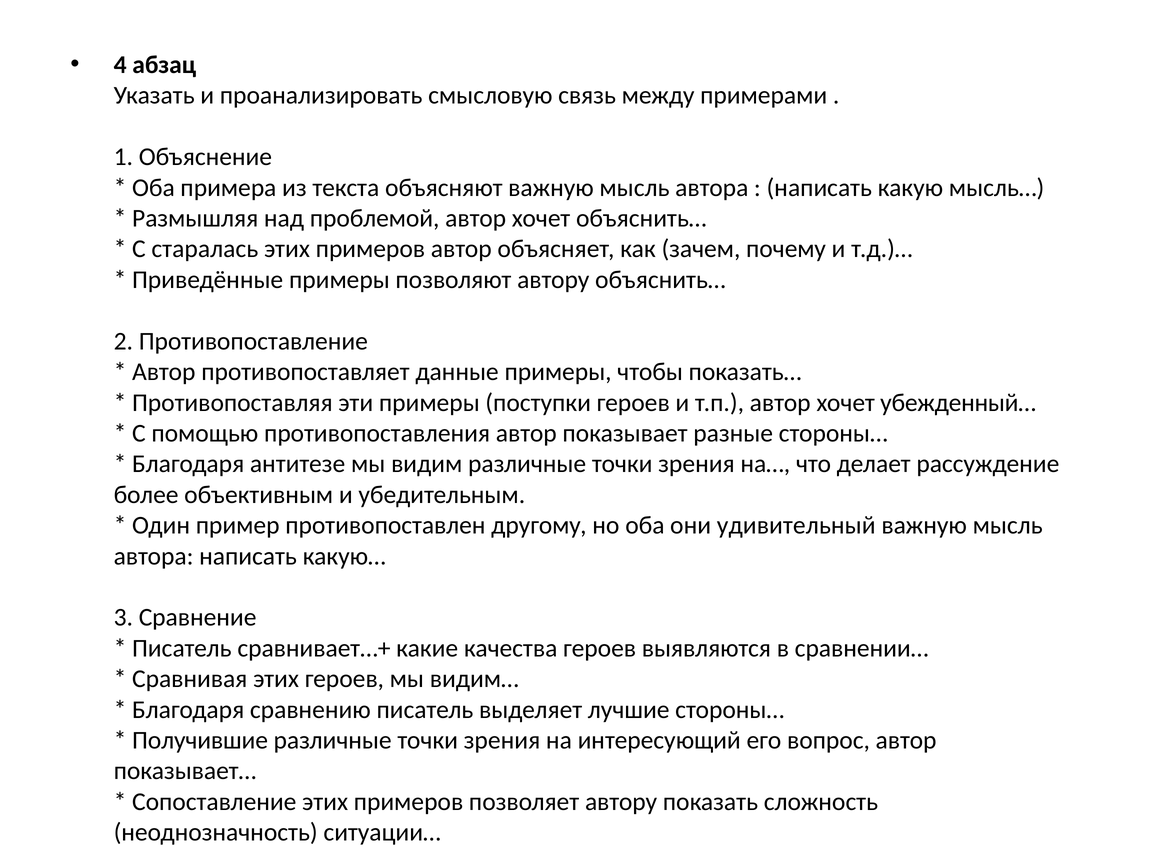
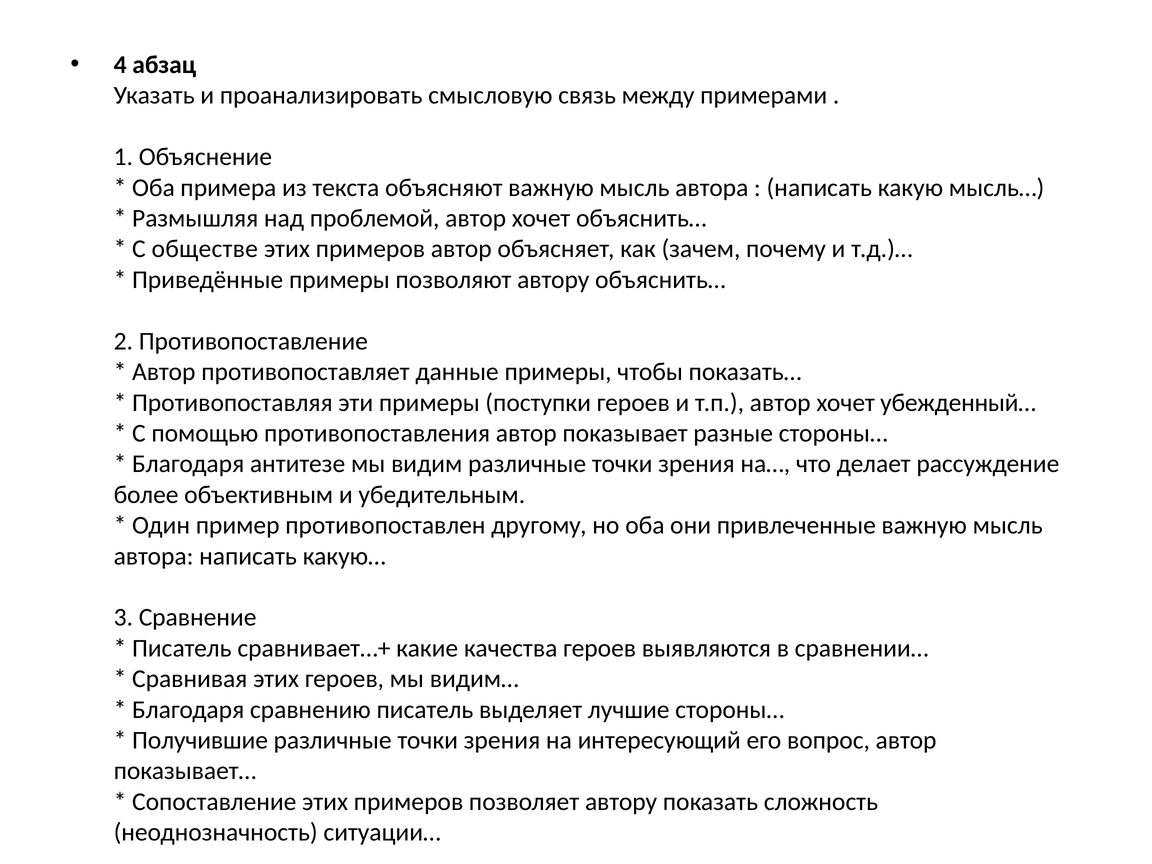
старалась: старалась -> обществе (205, 249)
удивительный: удивительный -> привлеченные (796, 525)
